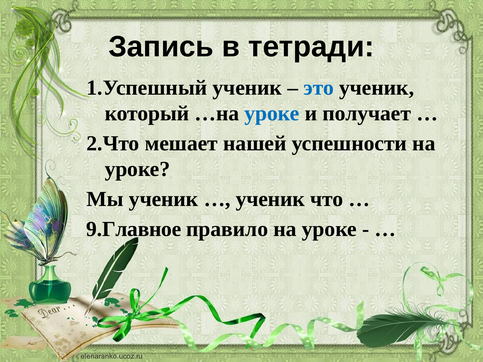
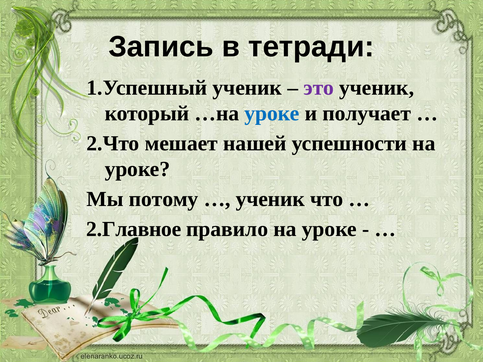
это colour: blue -> purple (319, 88)
Мы ученик: ученик -> потому (164, 199)
9.Главное: 9.Главное -> 2.Главное (134, 229)
